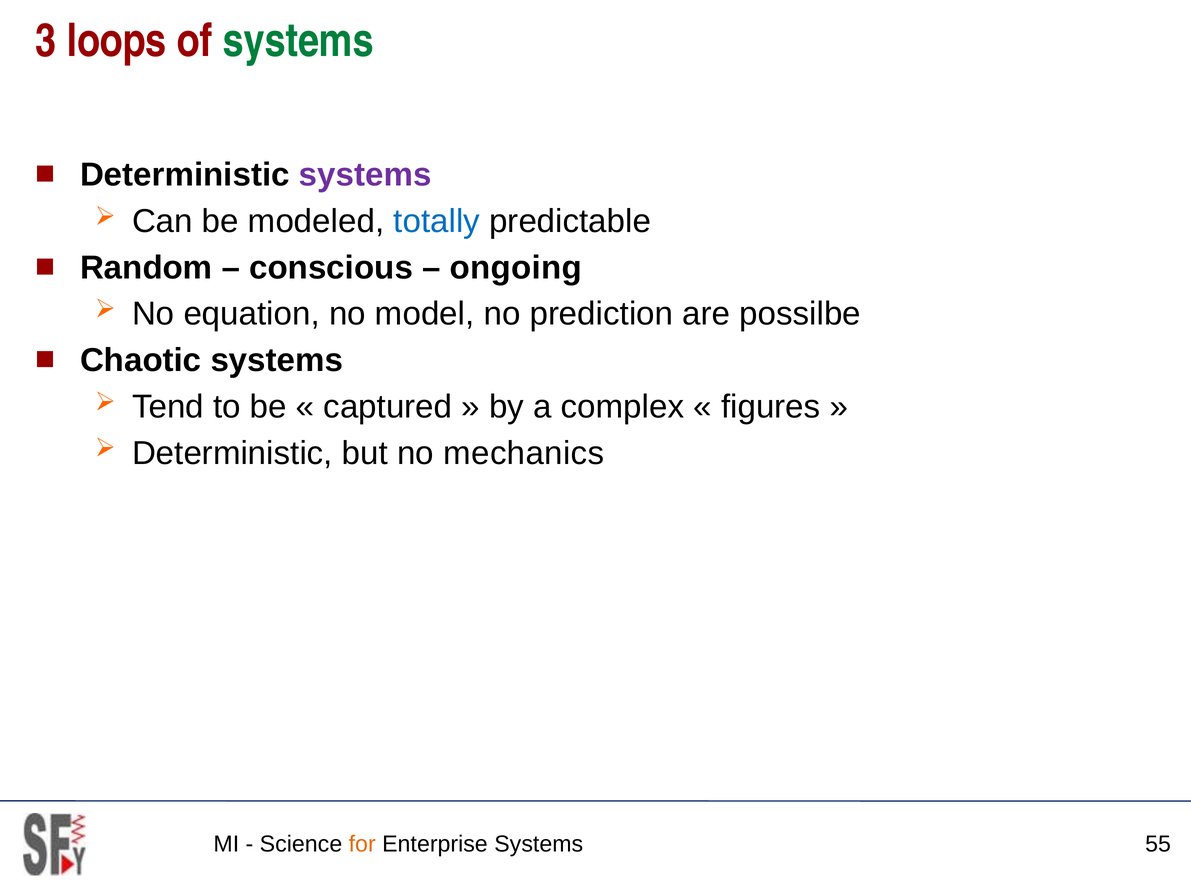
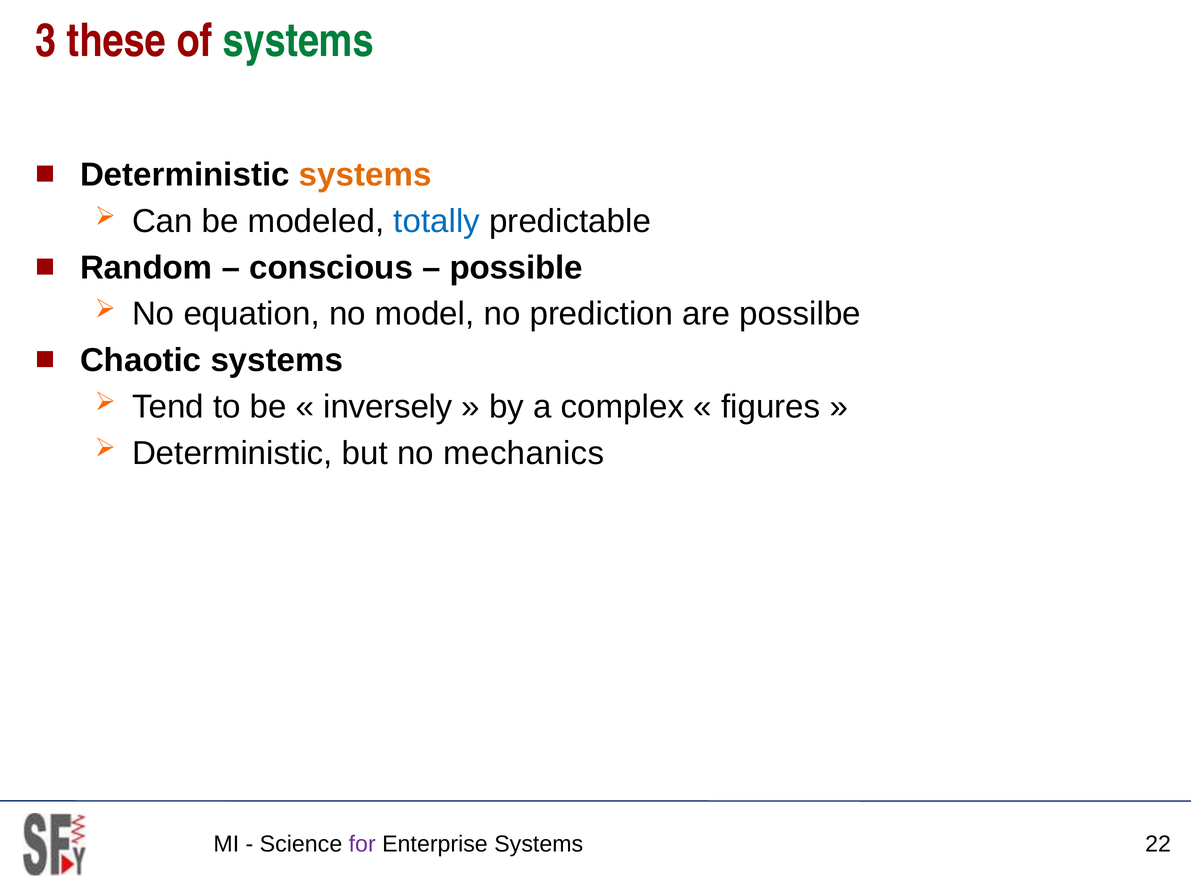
loops: loops -> these (117, 41)
systems colour: purple -> orange (365, 175)
ongoing: ongoing -> possible (516, 267)
captured: captured -> inversely (388, 406)
for colour: orange -> purple (362, 843)
55: 55 -> 22 (1158, 843)
